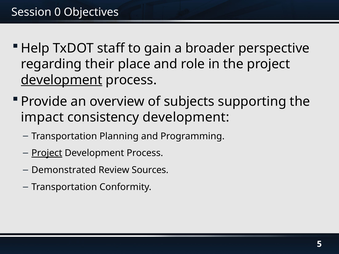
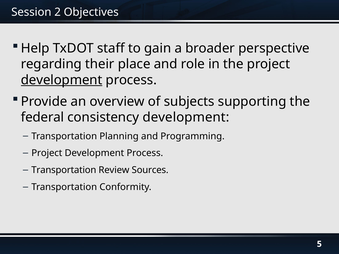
0: 0 -> 2 (58, 12)
impact: impact -> federal (42, 117)
Project underline: present -> none (47, 153)
Demonstrated: Demonstrated -> Transportation (64, 170)
